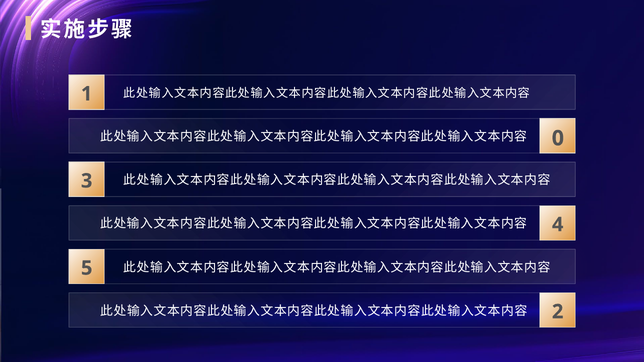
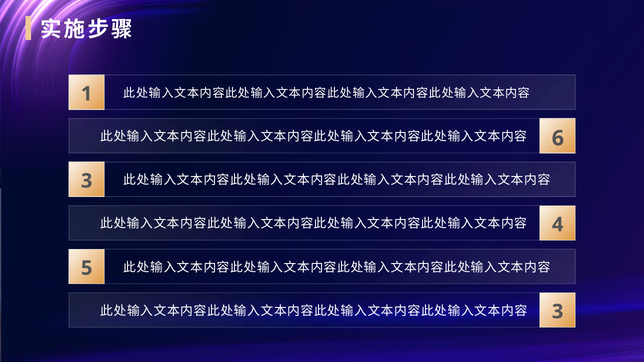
0: 0 -> 6 (558, 138)
2: 2 -> 3 (558, 312)
